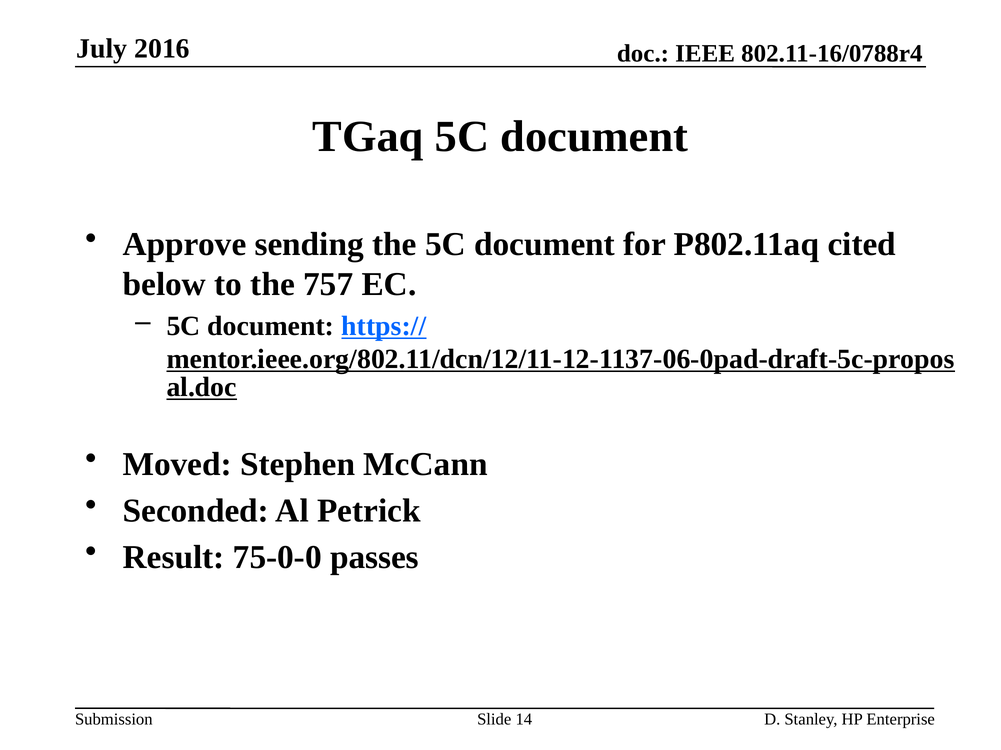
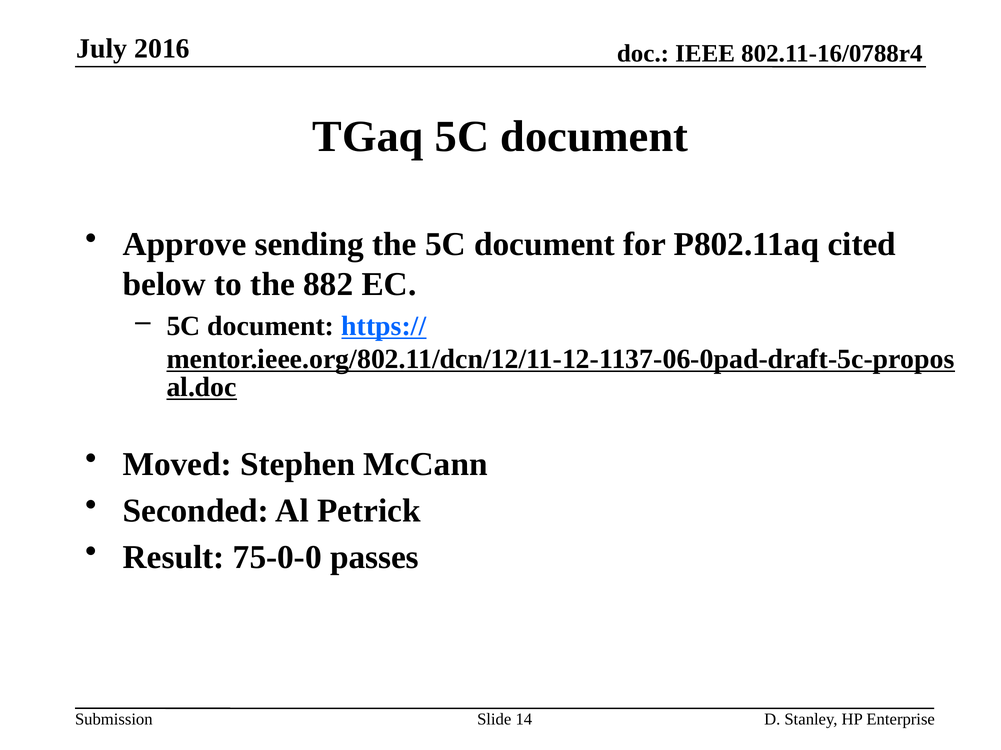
757: 757 -> 882 (328, 284)
